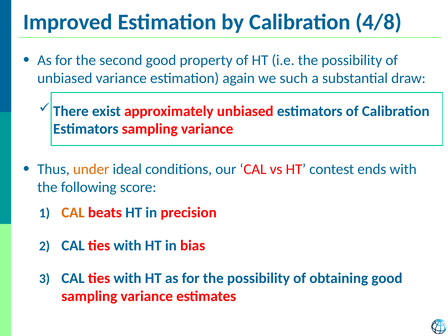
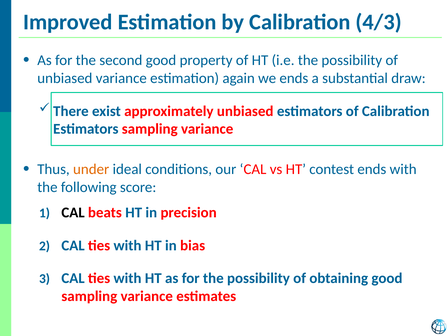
4/8: 4/8 -> 4/3 (379, 22)
we such: such -> ends (294, 78)
CAL colour: orange -> black (73, 213)
